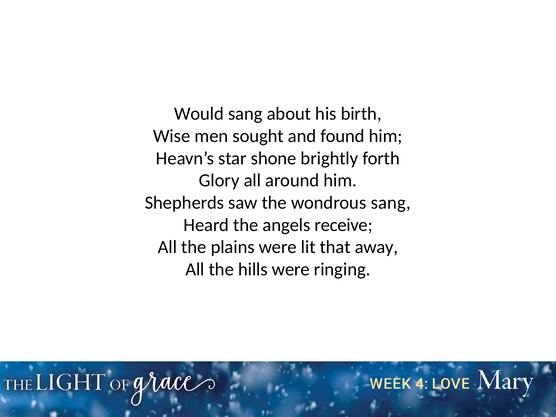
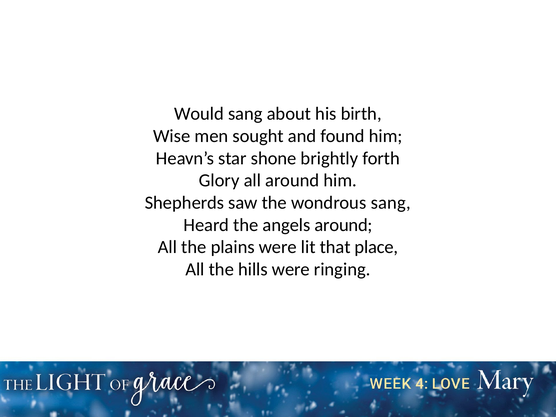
angels receive: receive -> around (344, 225)
away: away -> place (376, 247)
